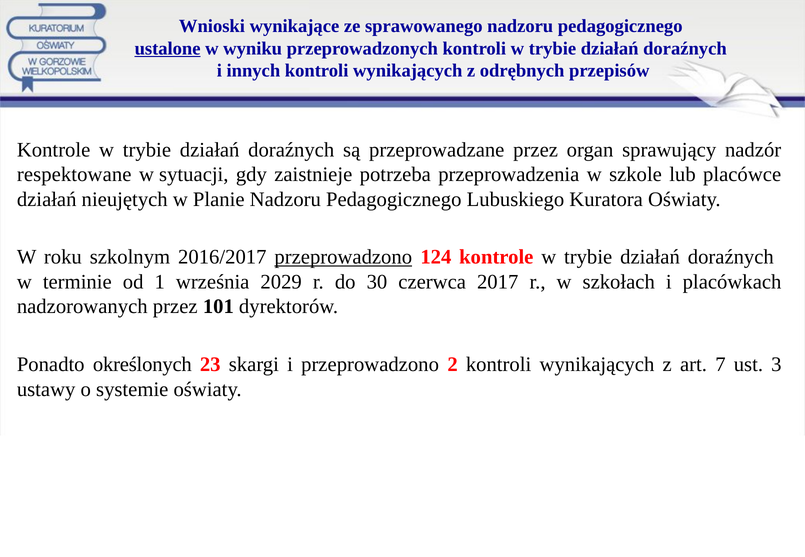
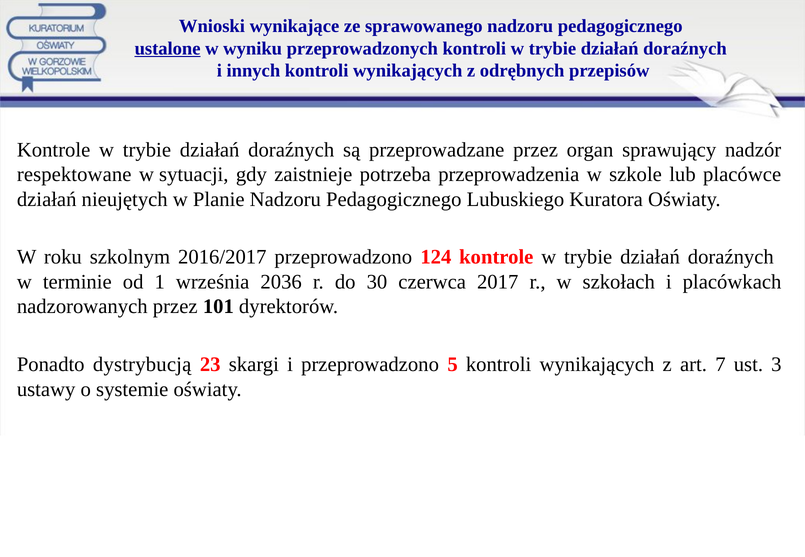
przeprowadzono underline: present -> none (343, 257)
2029: 2029 -> 2036 (281, 282)
określonych: określonych -> dystrybucją (142, 365)
2: 2 -> 5 (453, 365)
